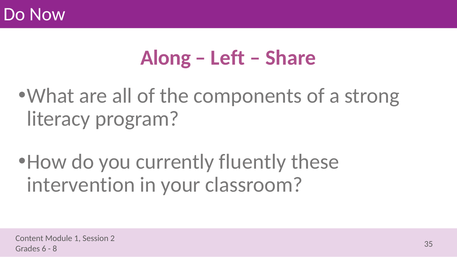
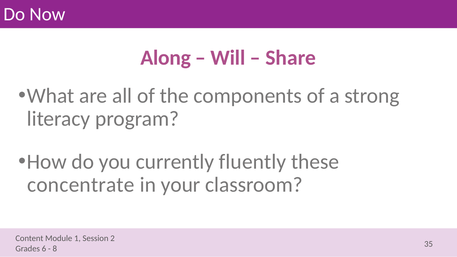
Left: Left -> Will (228, 58)
intervention: intervention -> concentrate (81, 185)
